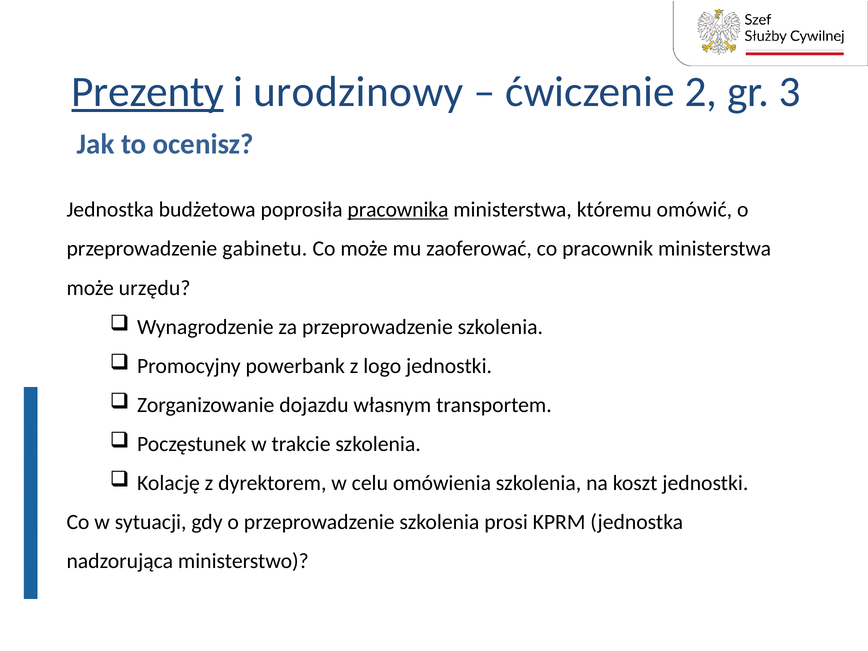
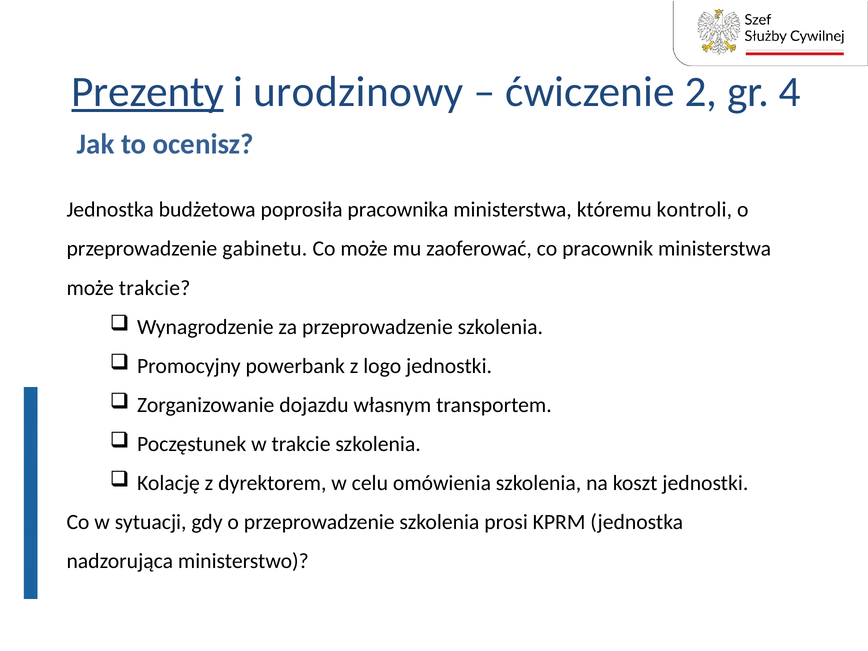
3: 3 -> 4 (790, 92)
pracownika underline: present -> none (398, 210)
omówić: omówić -> kontroli (694, 210)
może urzędu: urzędu -> trakcie (155, 288)
